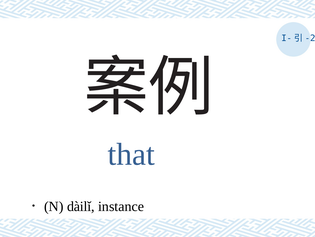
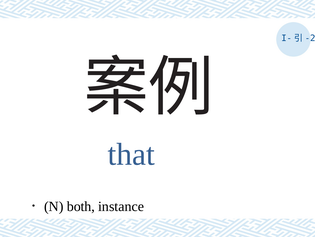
dàilǐ: dàilǐ -> both (81, 206)
